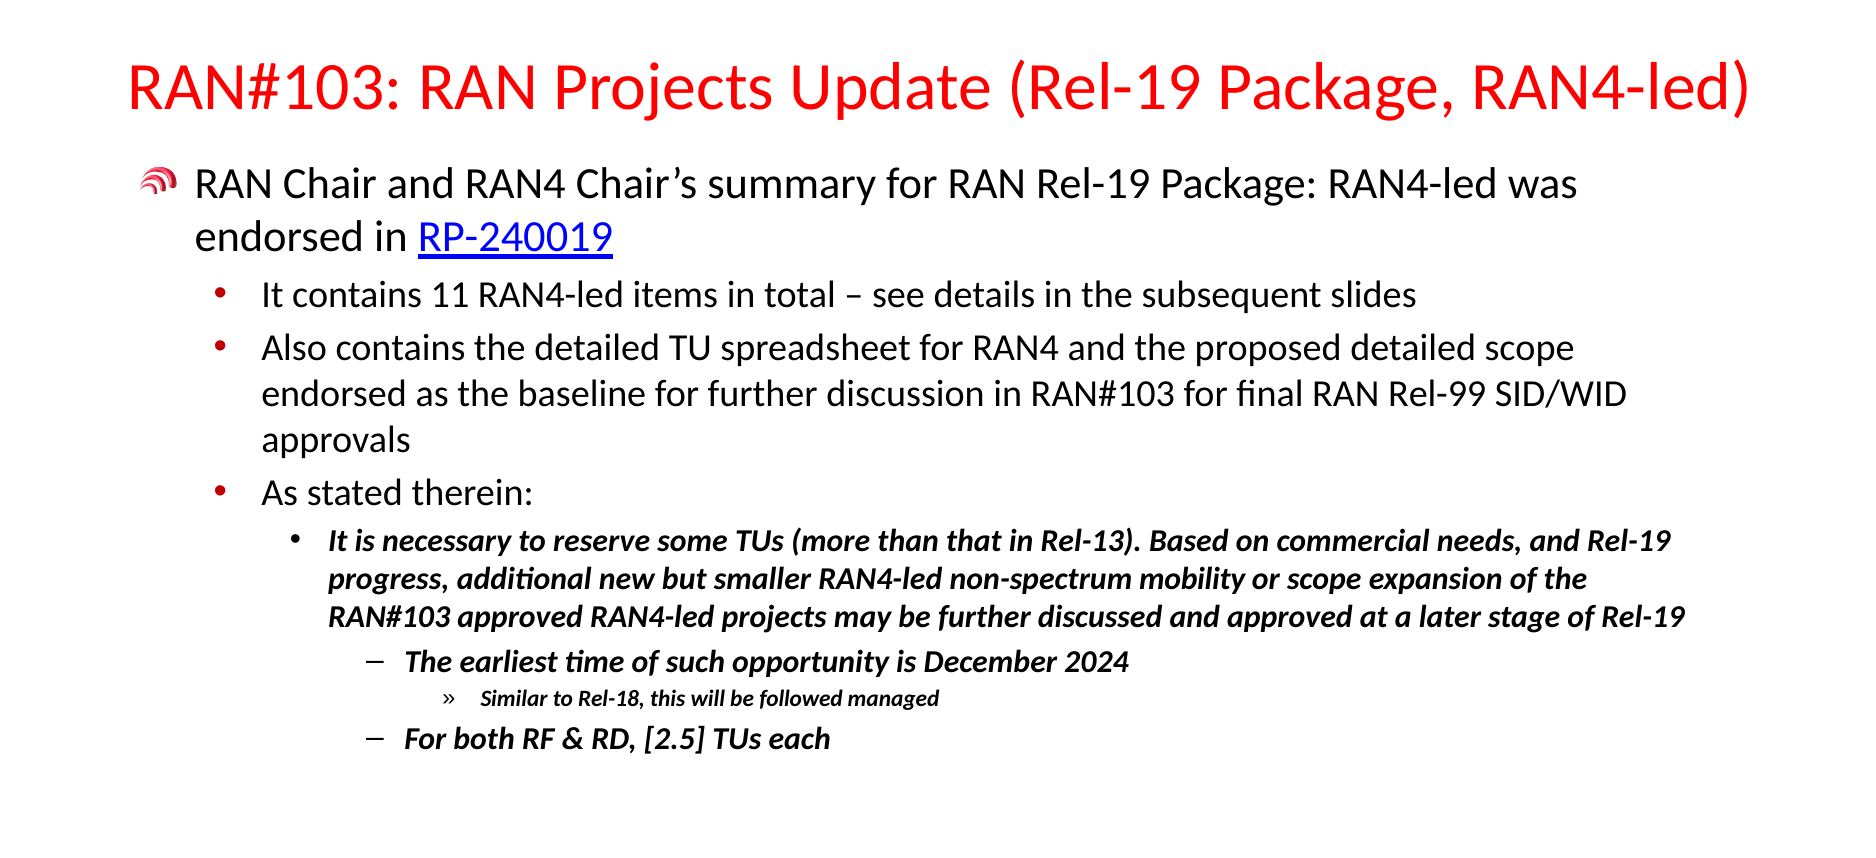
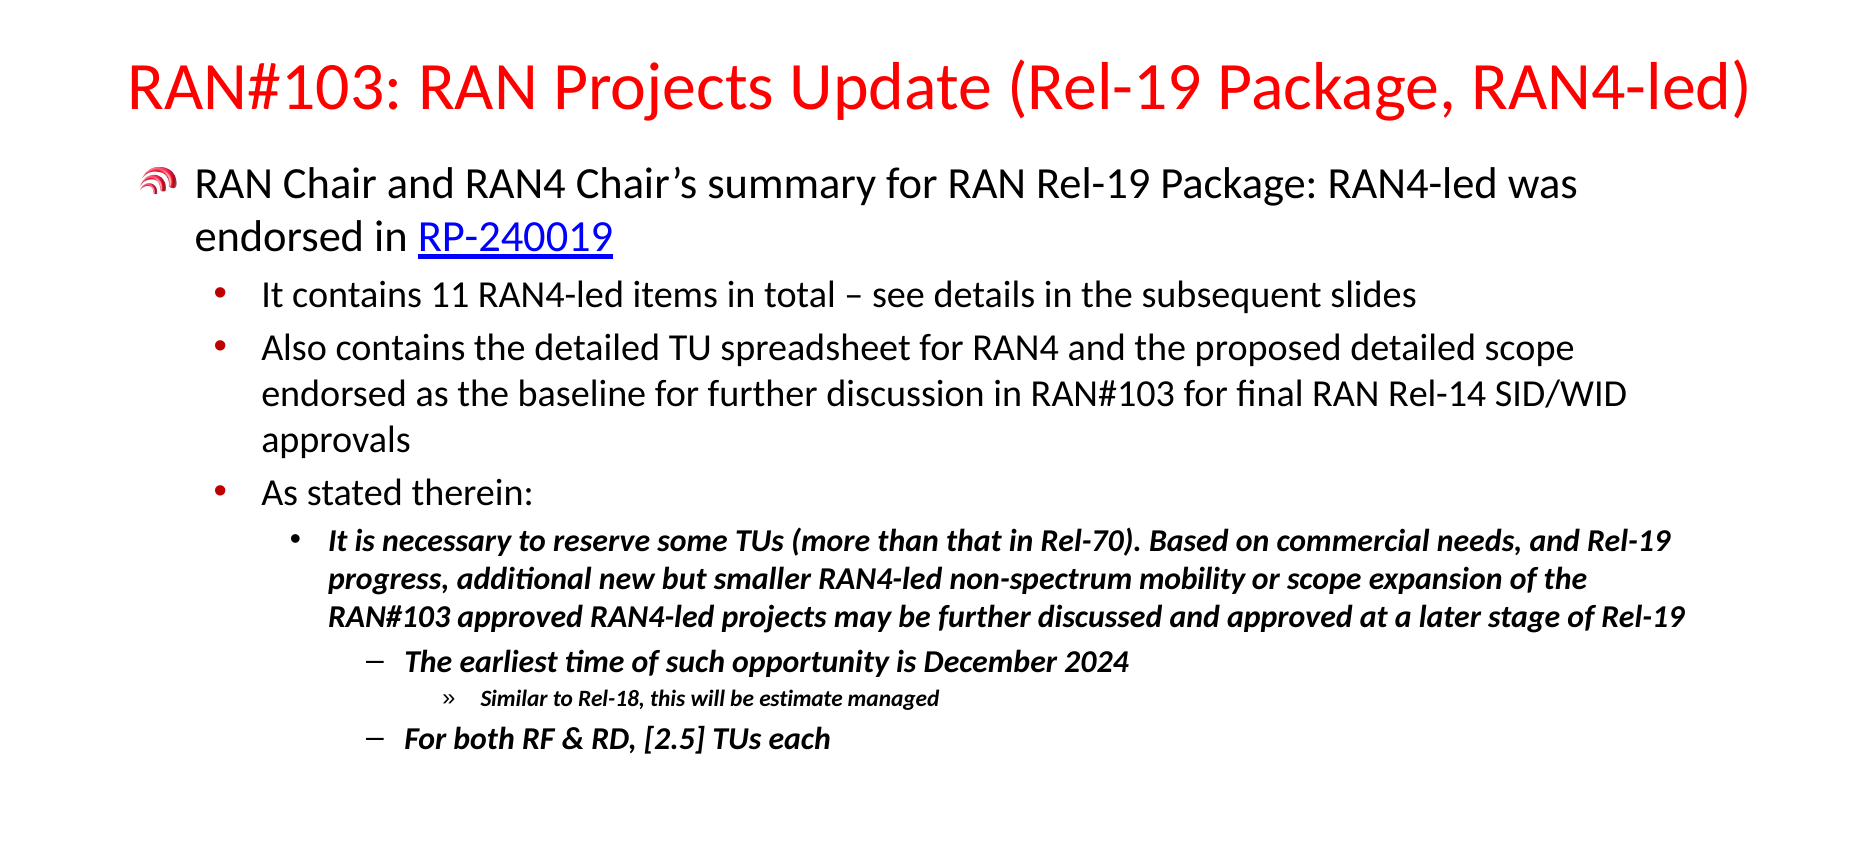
Rel-99: Rel-99 -> Rel-14 (1437, 394)
Rel-13: Rel-13 -> Rel-70 (1091, 541)
followed: followed -> estimate (801, 699)
